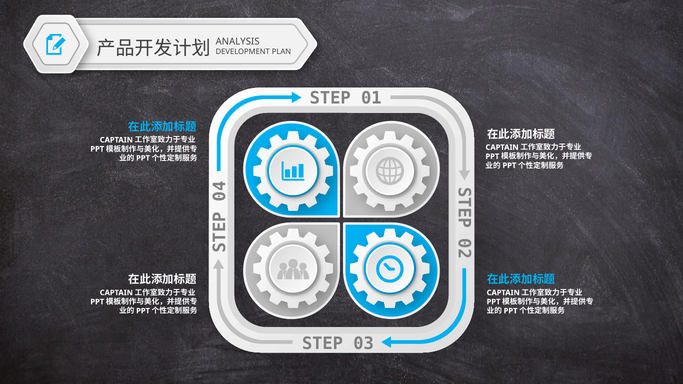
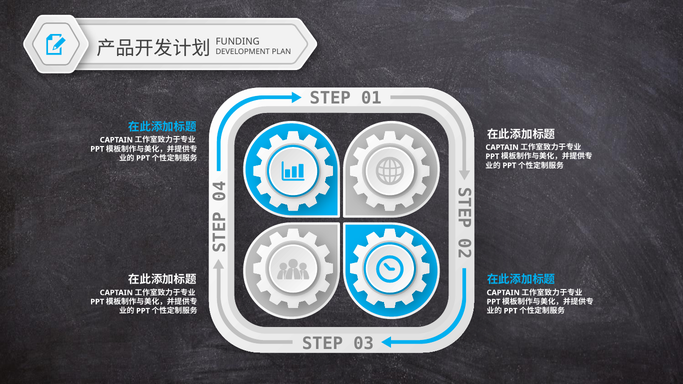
ANALYSIS: ANALYSIS -> FUNDING (238, 42)
